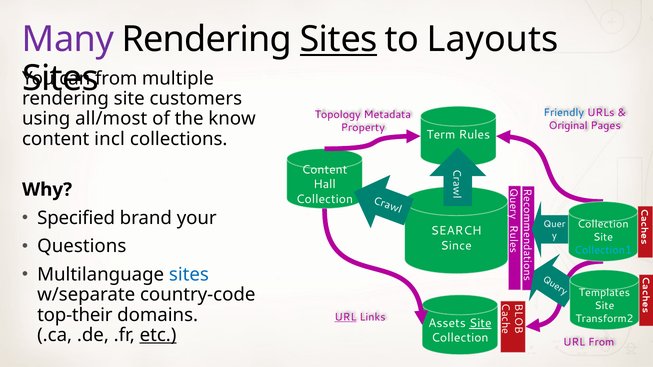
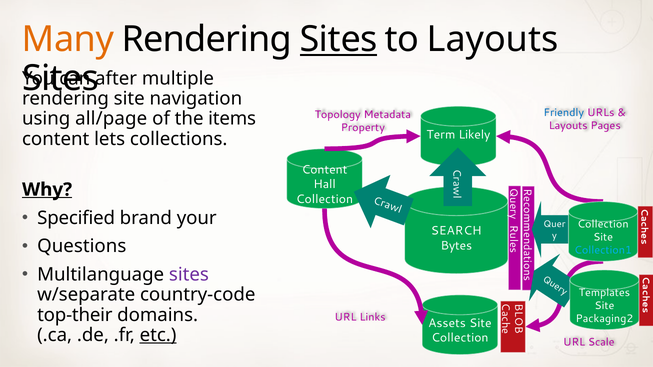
Many colour: purple -> orange (68, 40)
from: from -> after (116, 78)
customers: customers -> navigation (196, 99)
all/most: all/most -> all/page (111, 119)
know: know -> items (232, 119)
Original: Original -> Layouts (568, 126)
Rules: Rules -> Likely (474, 135)
incl: incl -> lets (110, 139)
Why underline: none -> present (47, 190)
Since: Since -> Bytes (456, 246)
sites colour: blue -> purple (189, 275)
URL underline: present -> none (345, 317)
Transform2: Transform2 -> Packaging2 (604, 319)
Site underline: present -> none (480, 323)
URL From: From -> Scale (601, 343)
